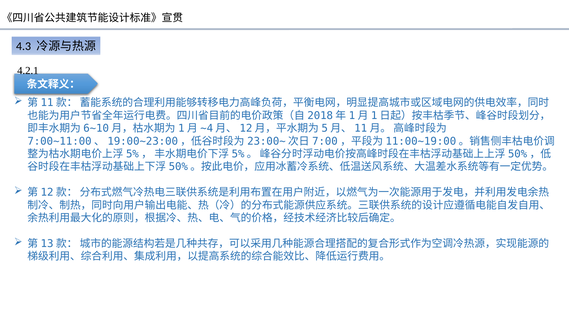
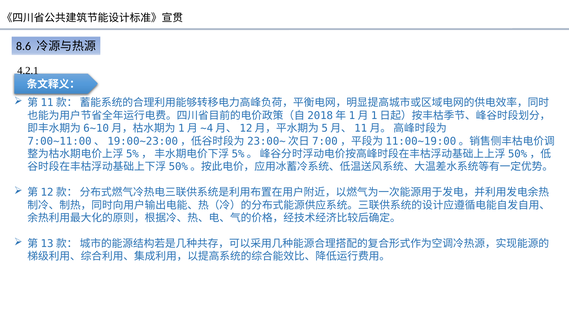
4.3: 4.3 -> 8.6 (24, 46)
